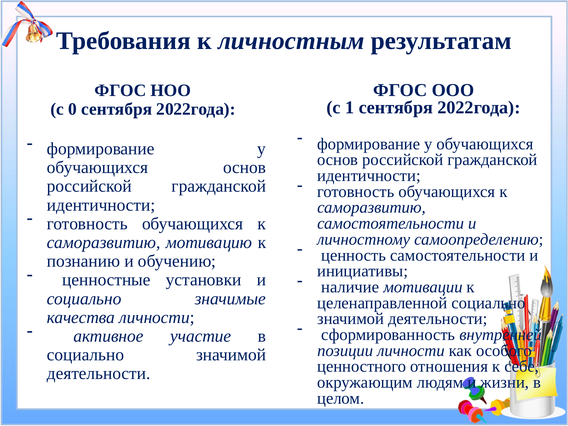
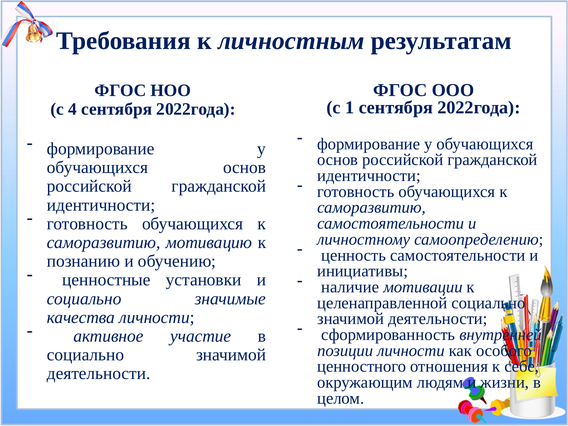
0: 0 -> 4 (73, 109)
